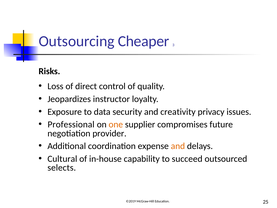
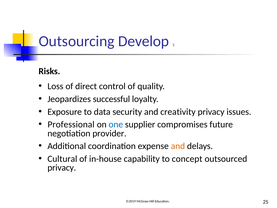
Cheaper: Cheaper -> Develop (144, 41)
instructor: instructor -> successful (111, 99)
one colour: orange -> blue (116, 124)
succeed: succeed -> concept (187, 159)
selects: selects -> privacy (62, 168)
